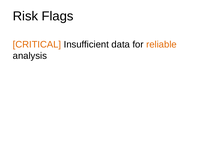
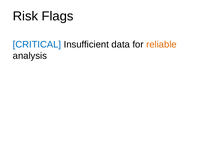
CRITICAL colour: orange -> blue (37, 45)
